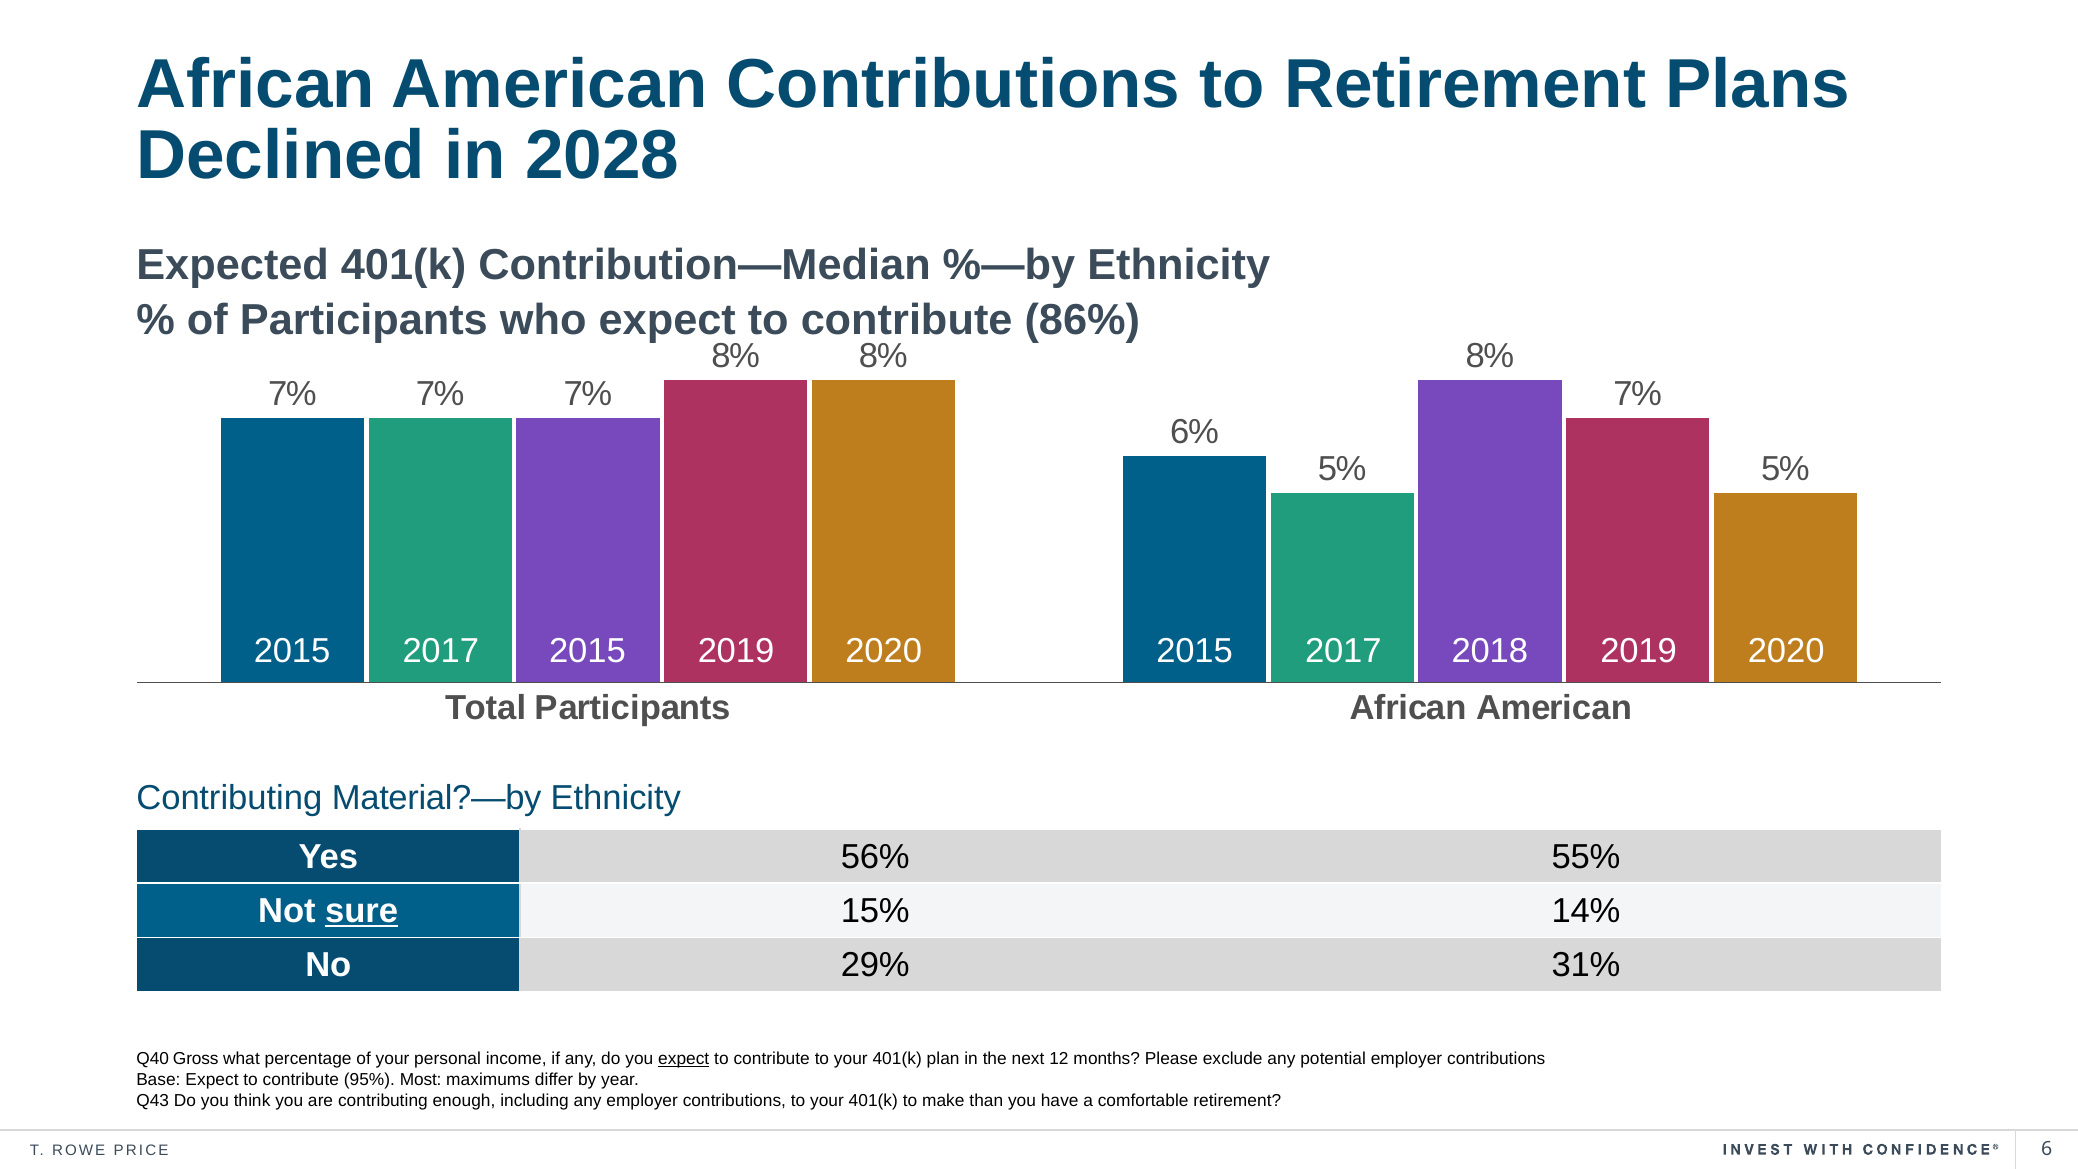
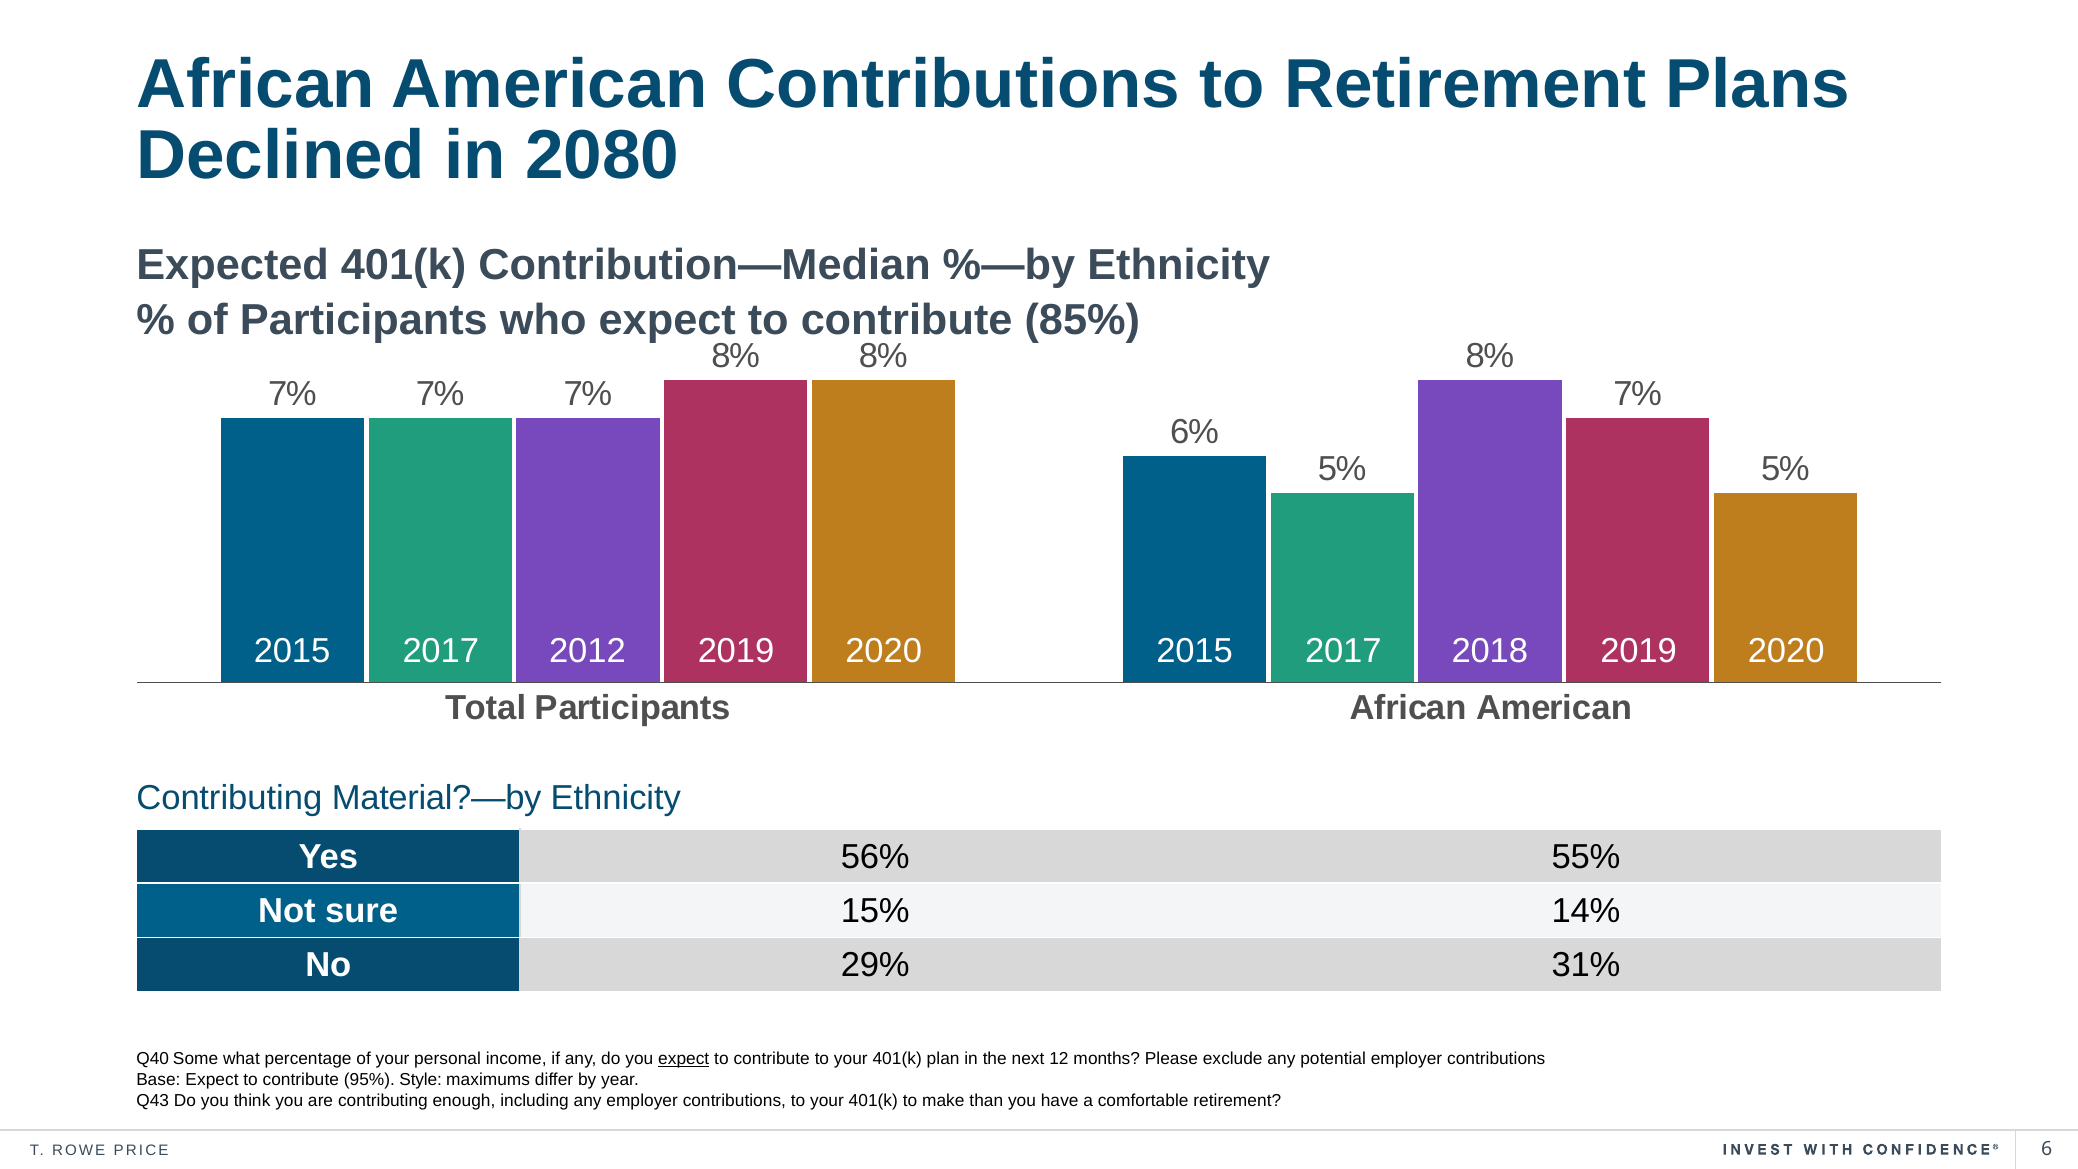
2028: 2028 -> 2080 (602, 155)
86%: 86% -> 85% (1082, 320)
2017 2015: 2015 -> 2012 (587, 651)
sure underline: present -> none (362, 911)
Gross: Gross -> Some (196, 1059)
Most: Most -> Style (421, 1080)
